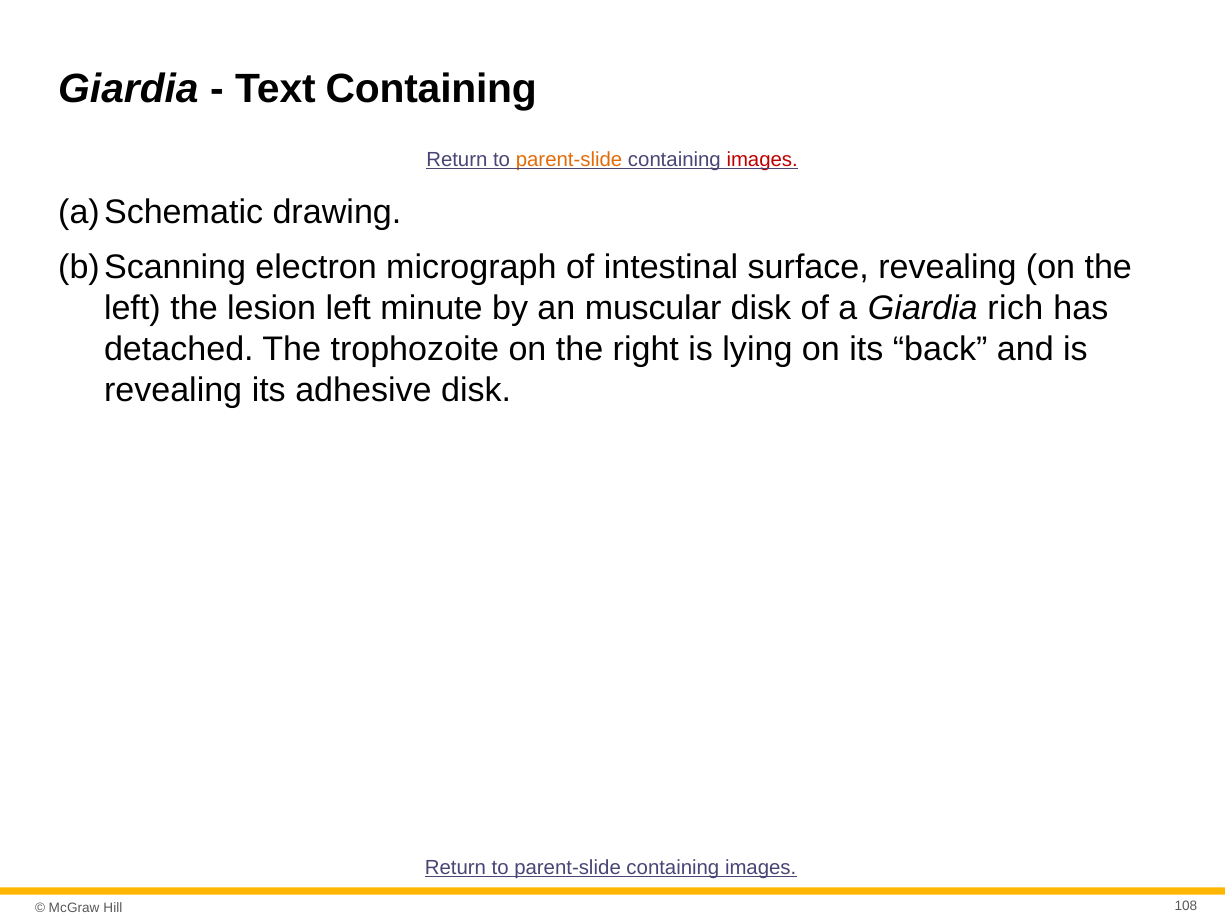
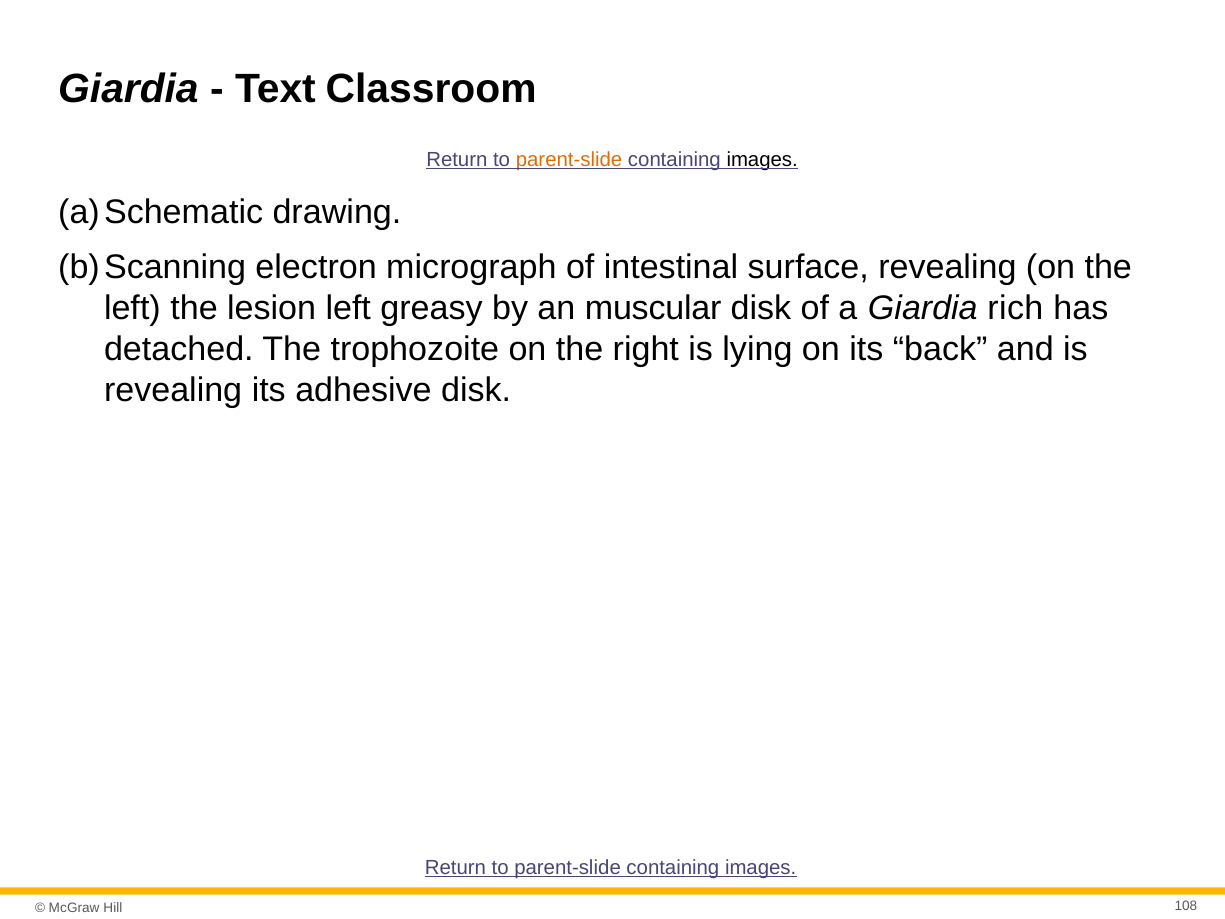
Text Containing: Containing -> Classroom (431, 89)
images colour: red -> black (762, 160)
minute: minute -> greasy (432, 308)
